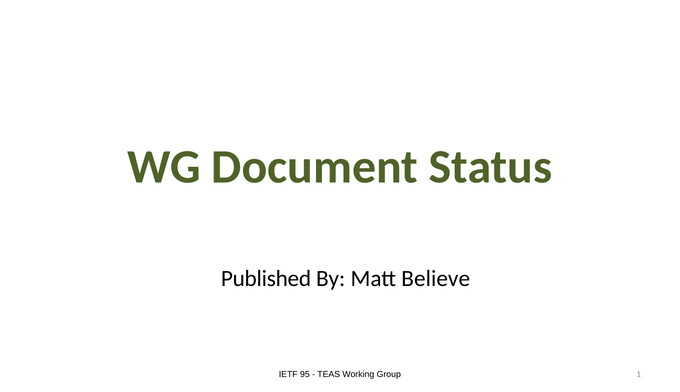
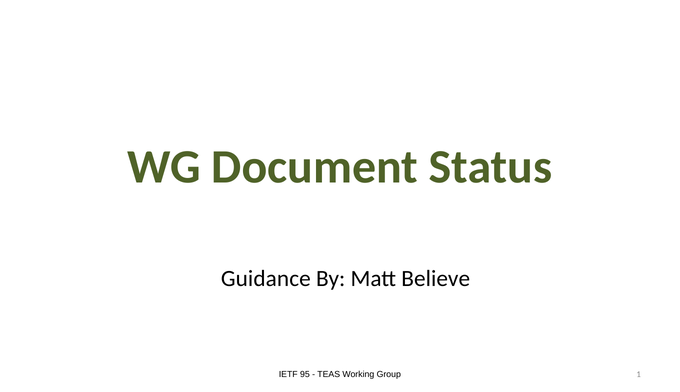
Published: Published -> Guidance (266, 279)
